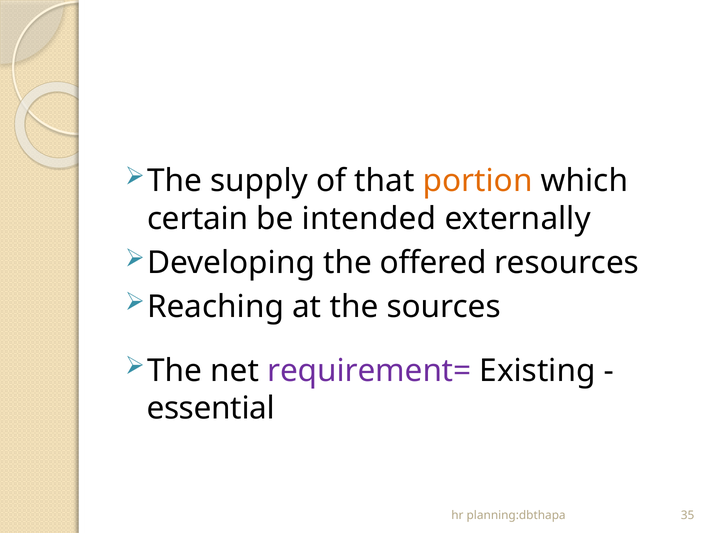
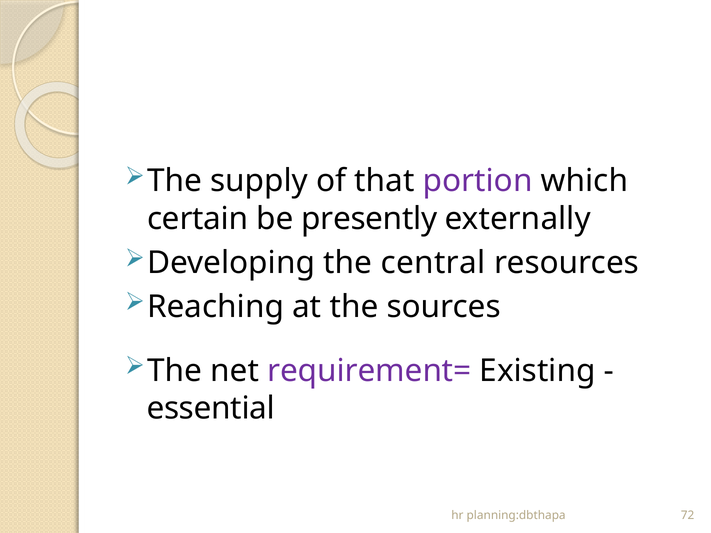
portion colour: orange -> purple (478, 181)
intended: intended -> presently (369, 219)
offered: offered -> central (433, 263)
35: 35 -> 72 (688, 516)
